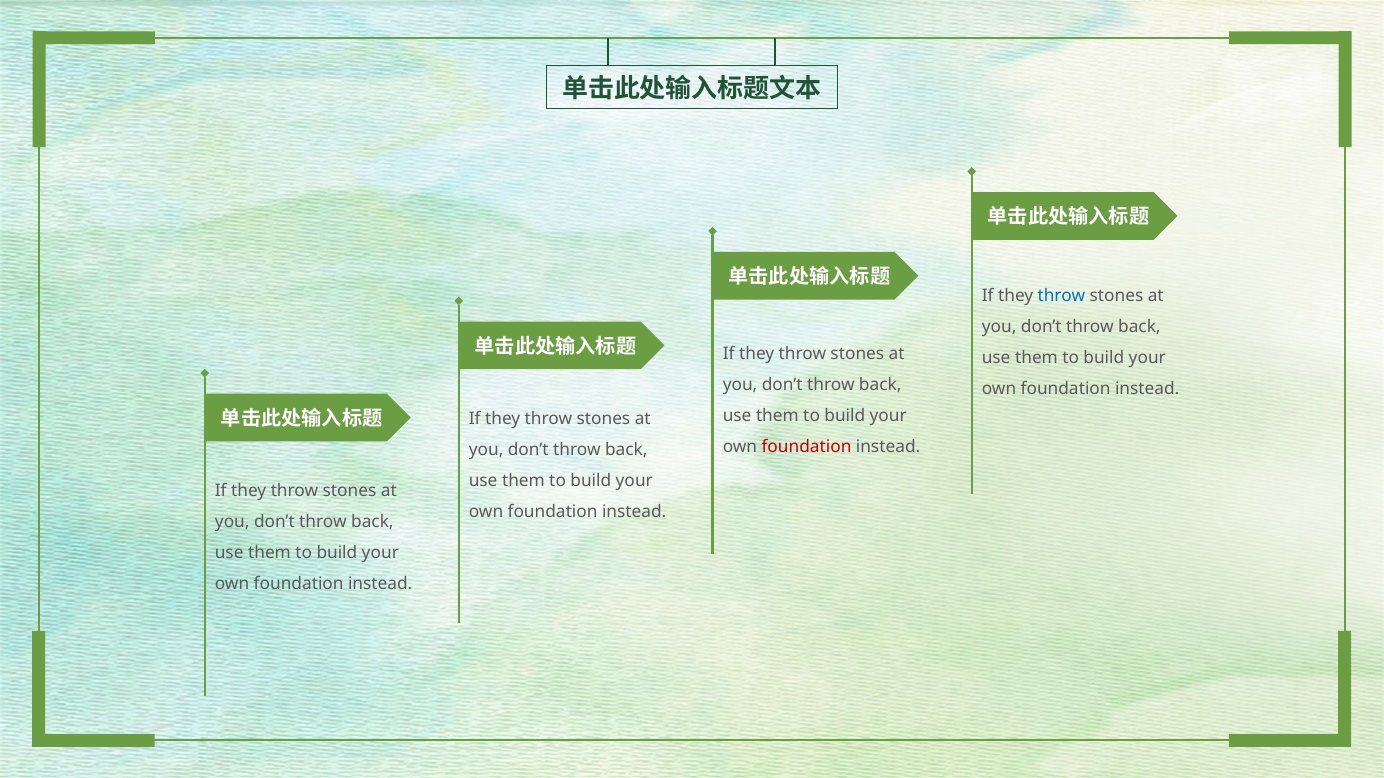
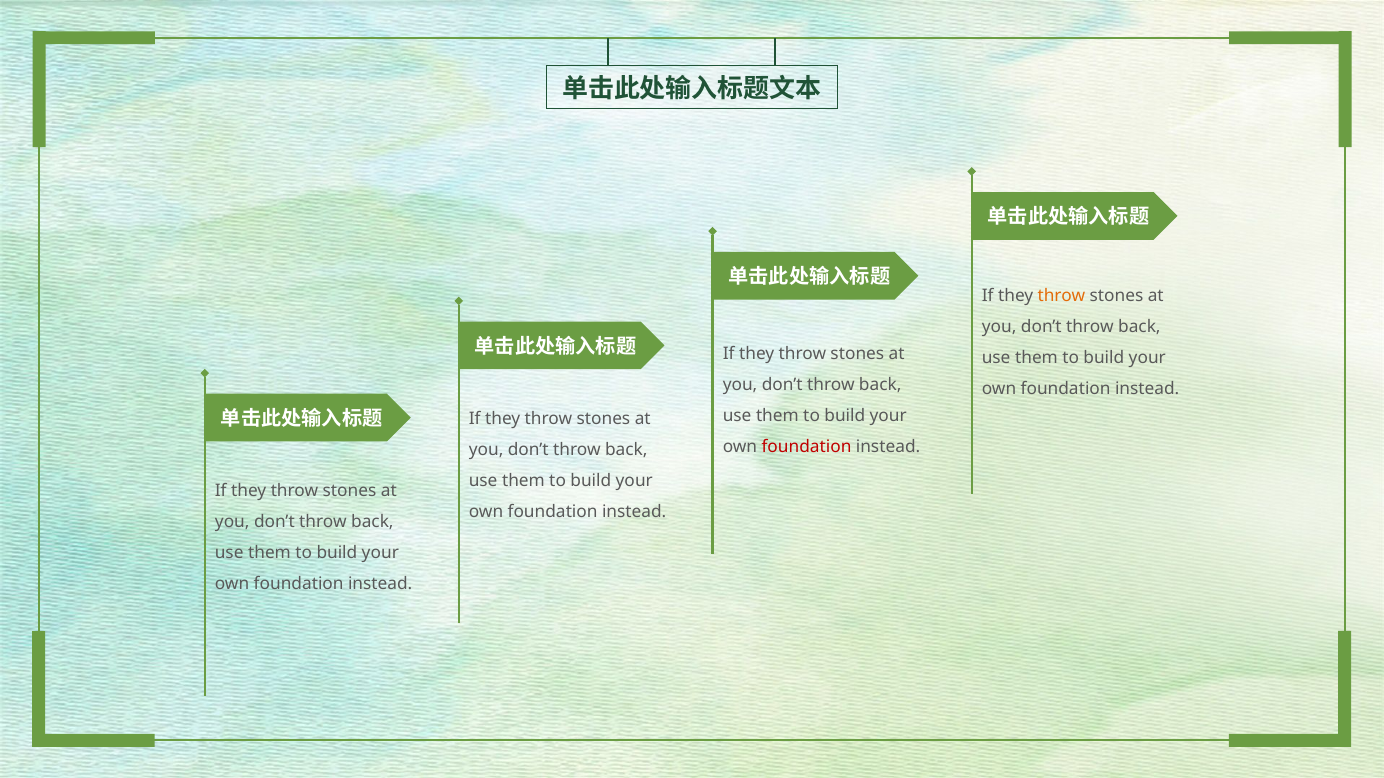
throw colour: blue -> orange (1062, 296)
